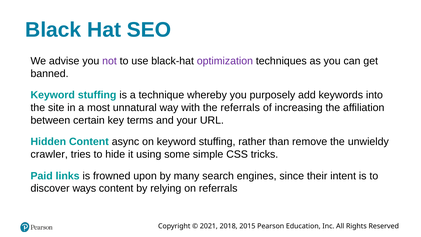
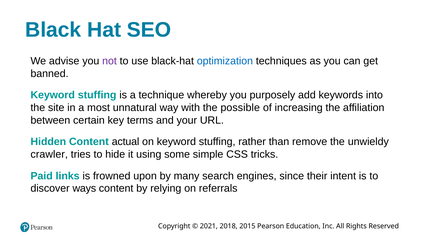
optimization colour: purple -> blue (225, 61)
the referrals: referrals -> possible (240, 108)
async: async -> actual (126, 142)
